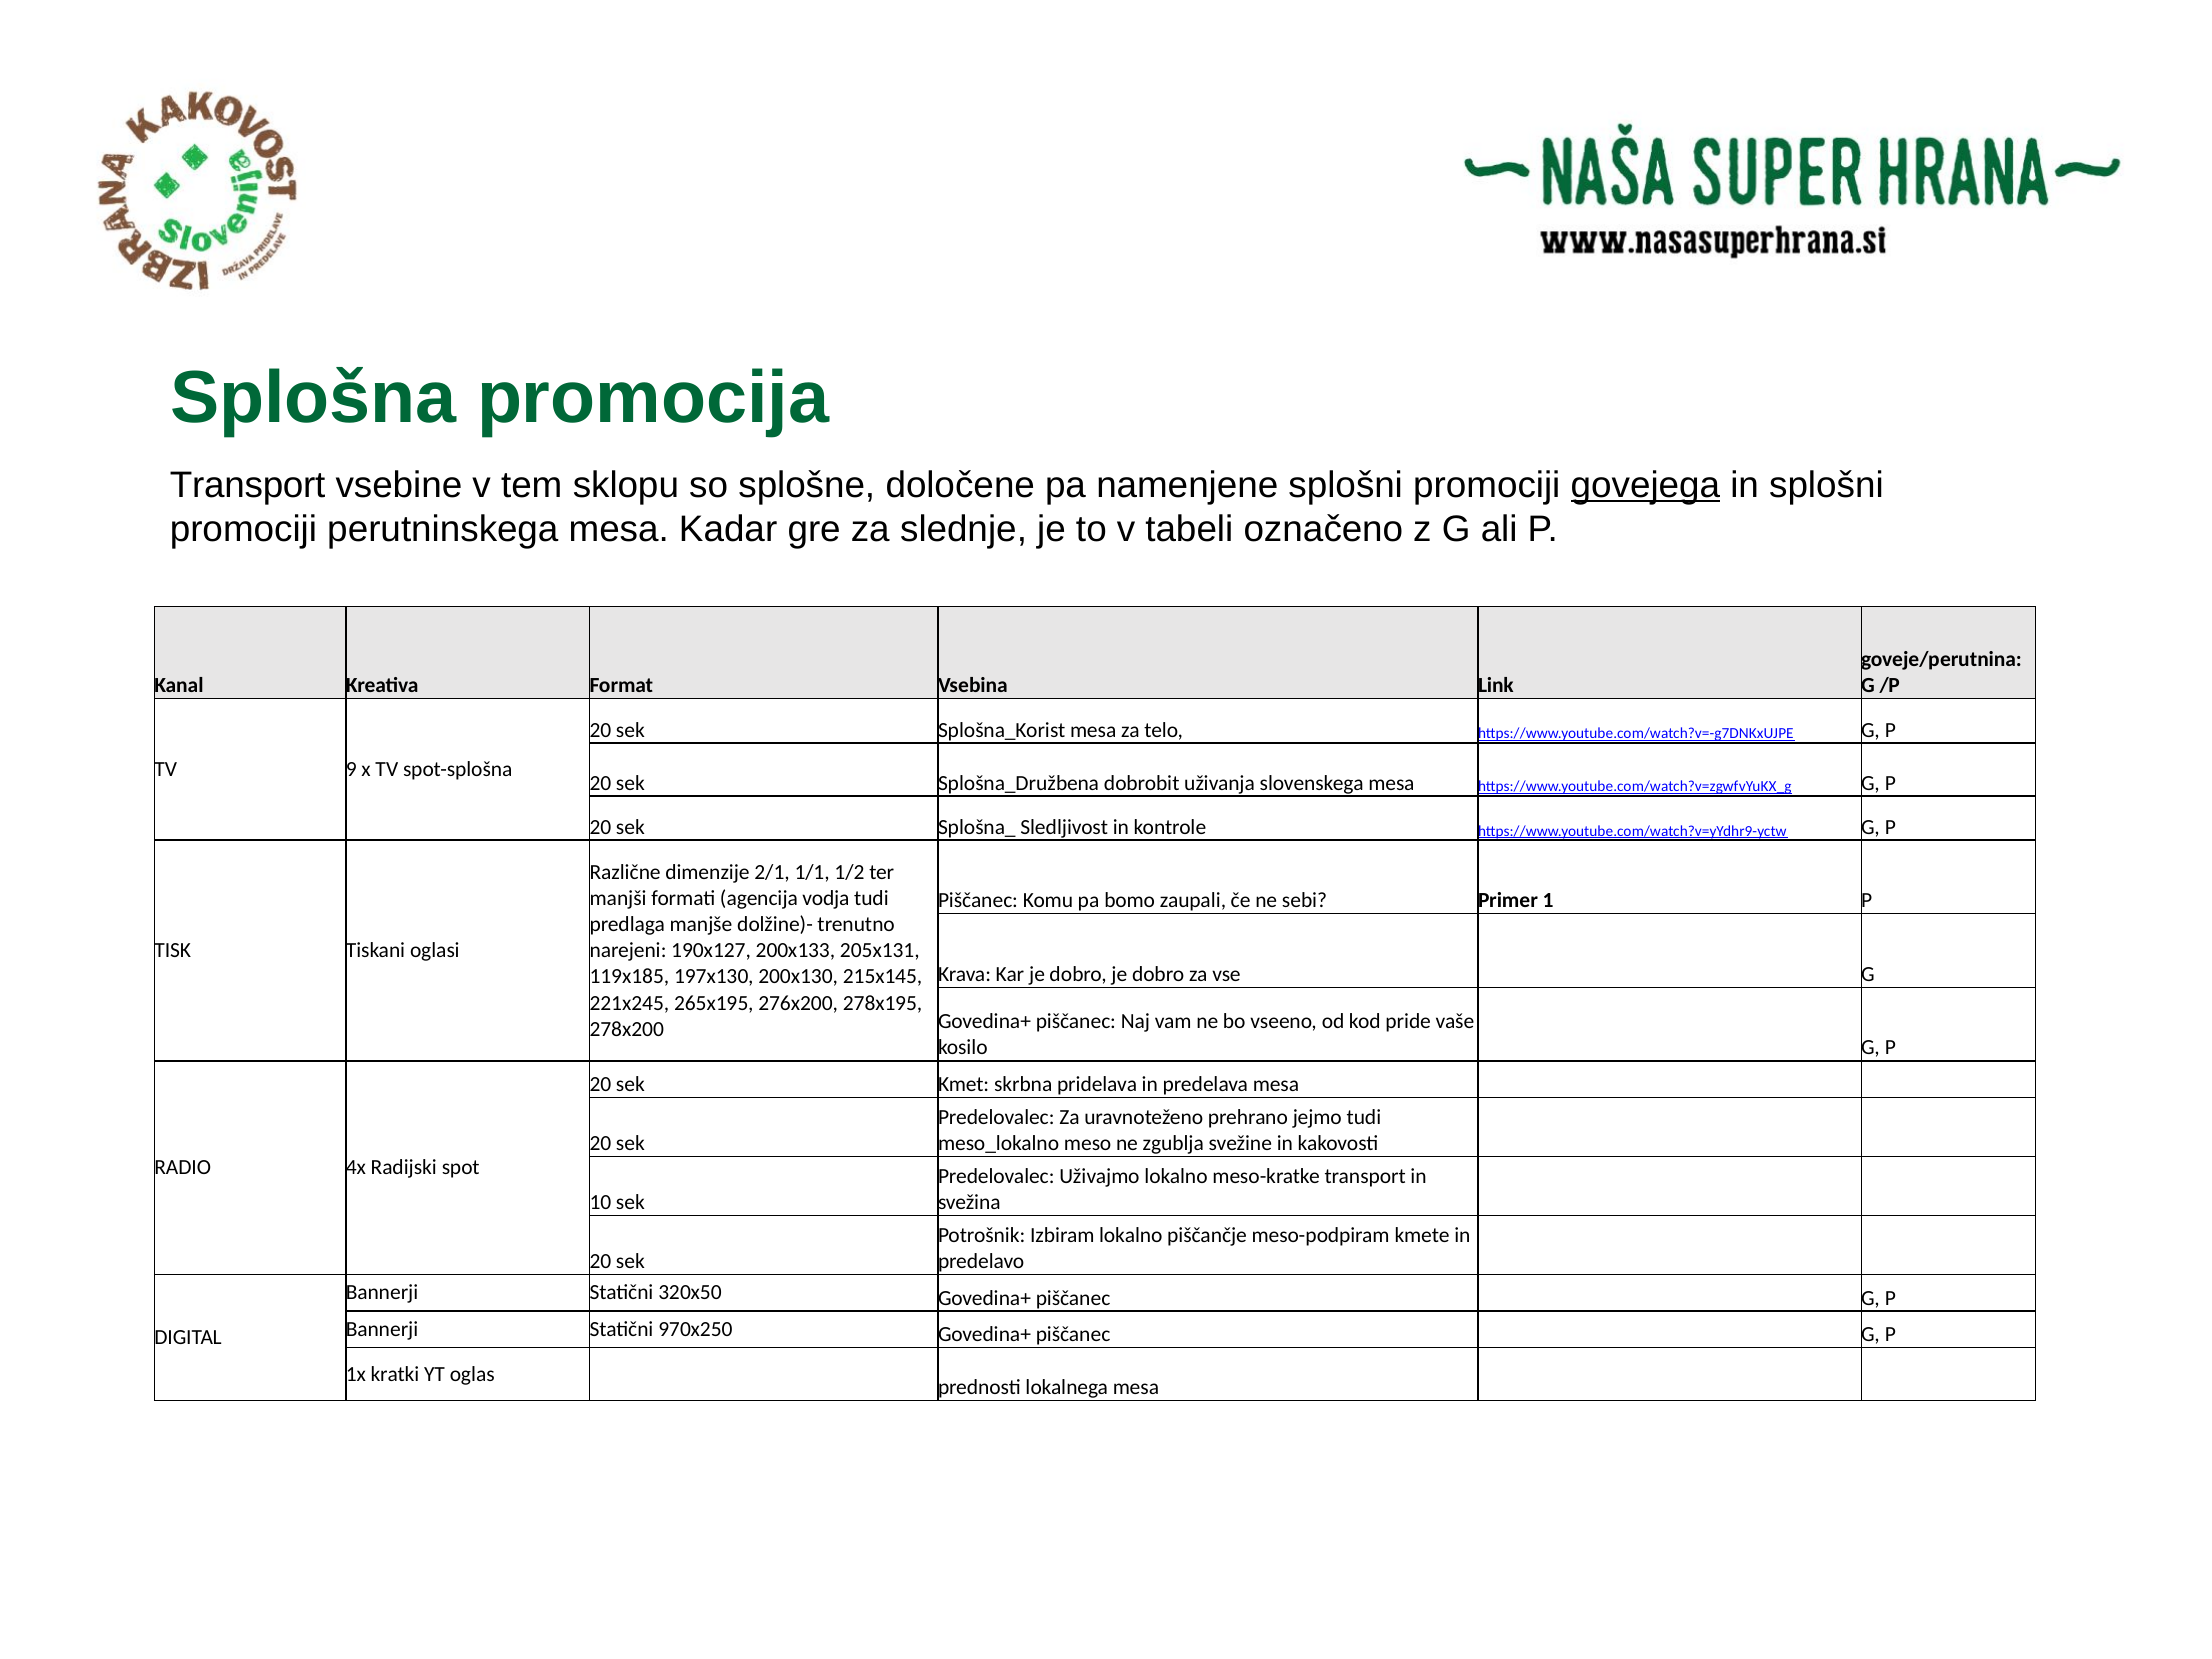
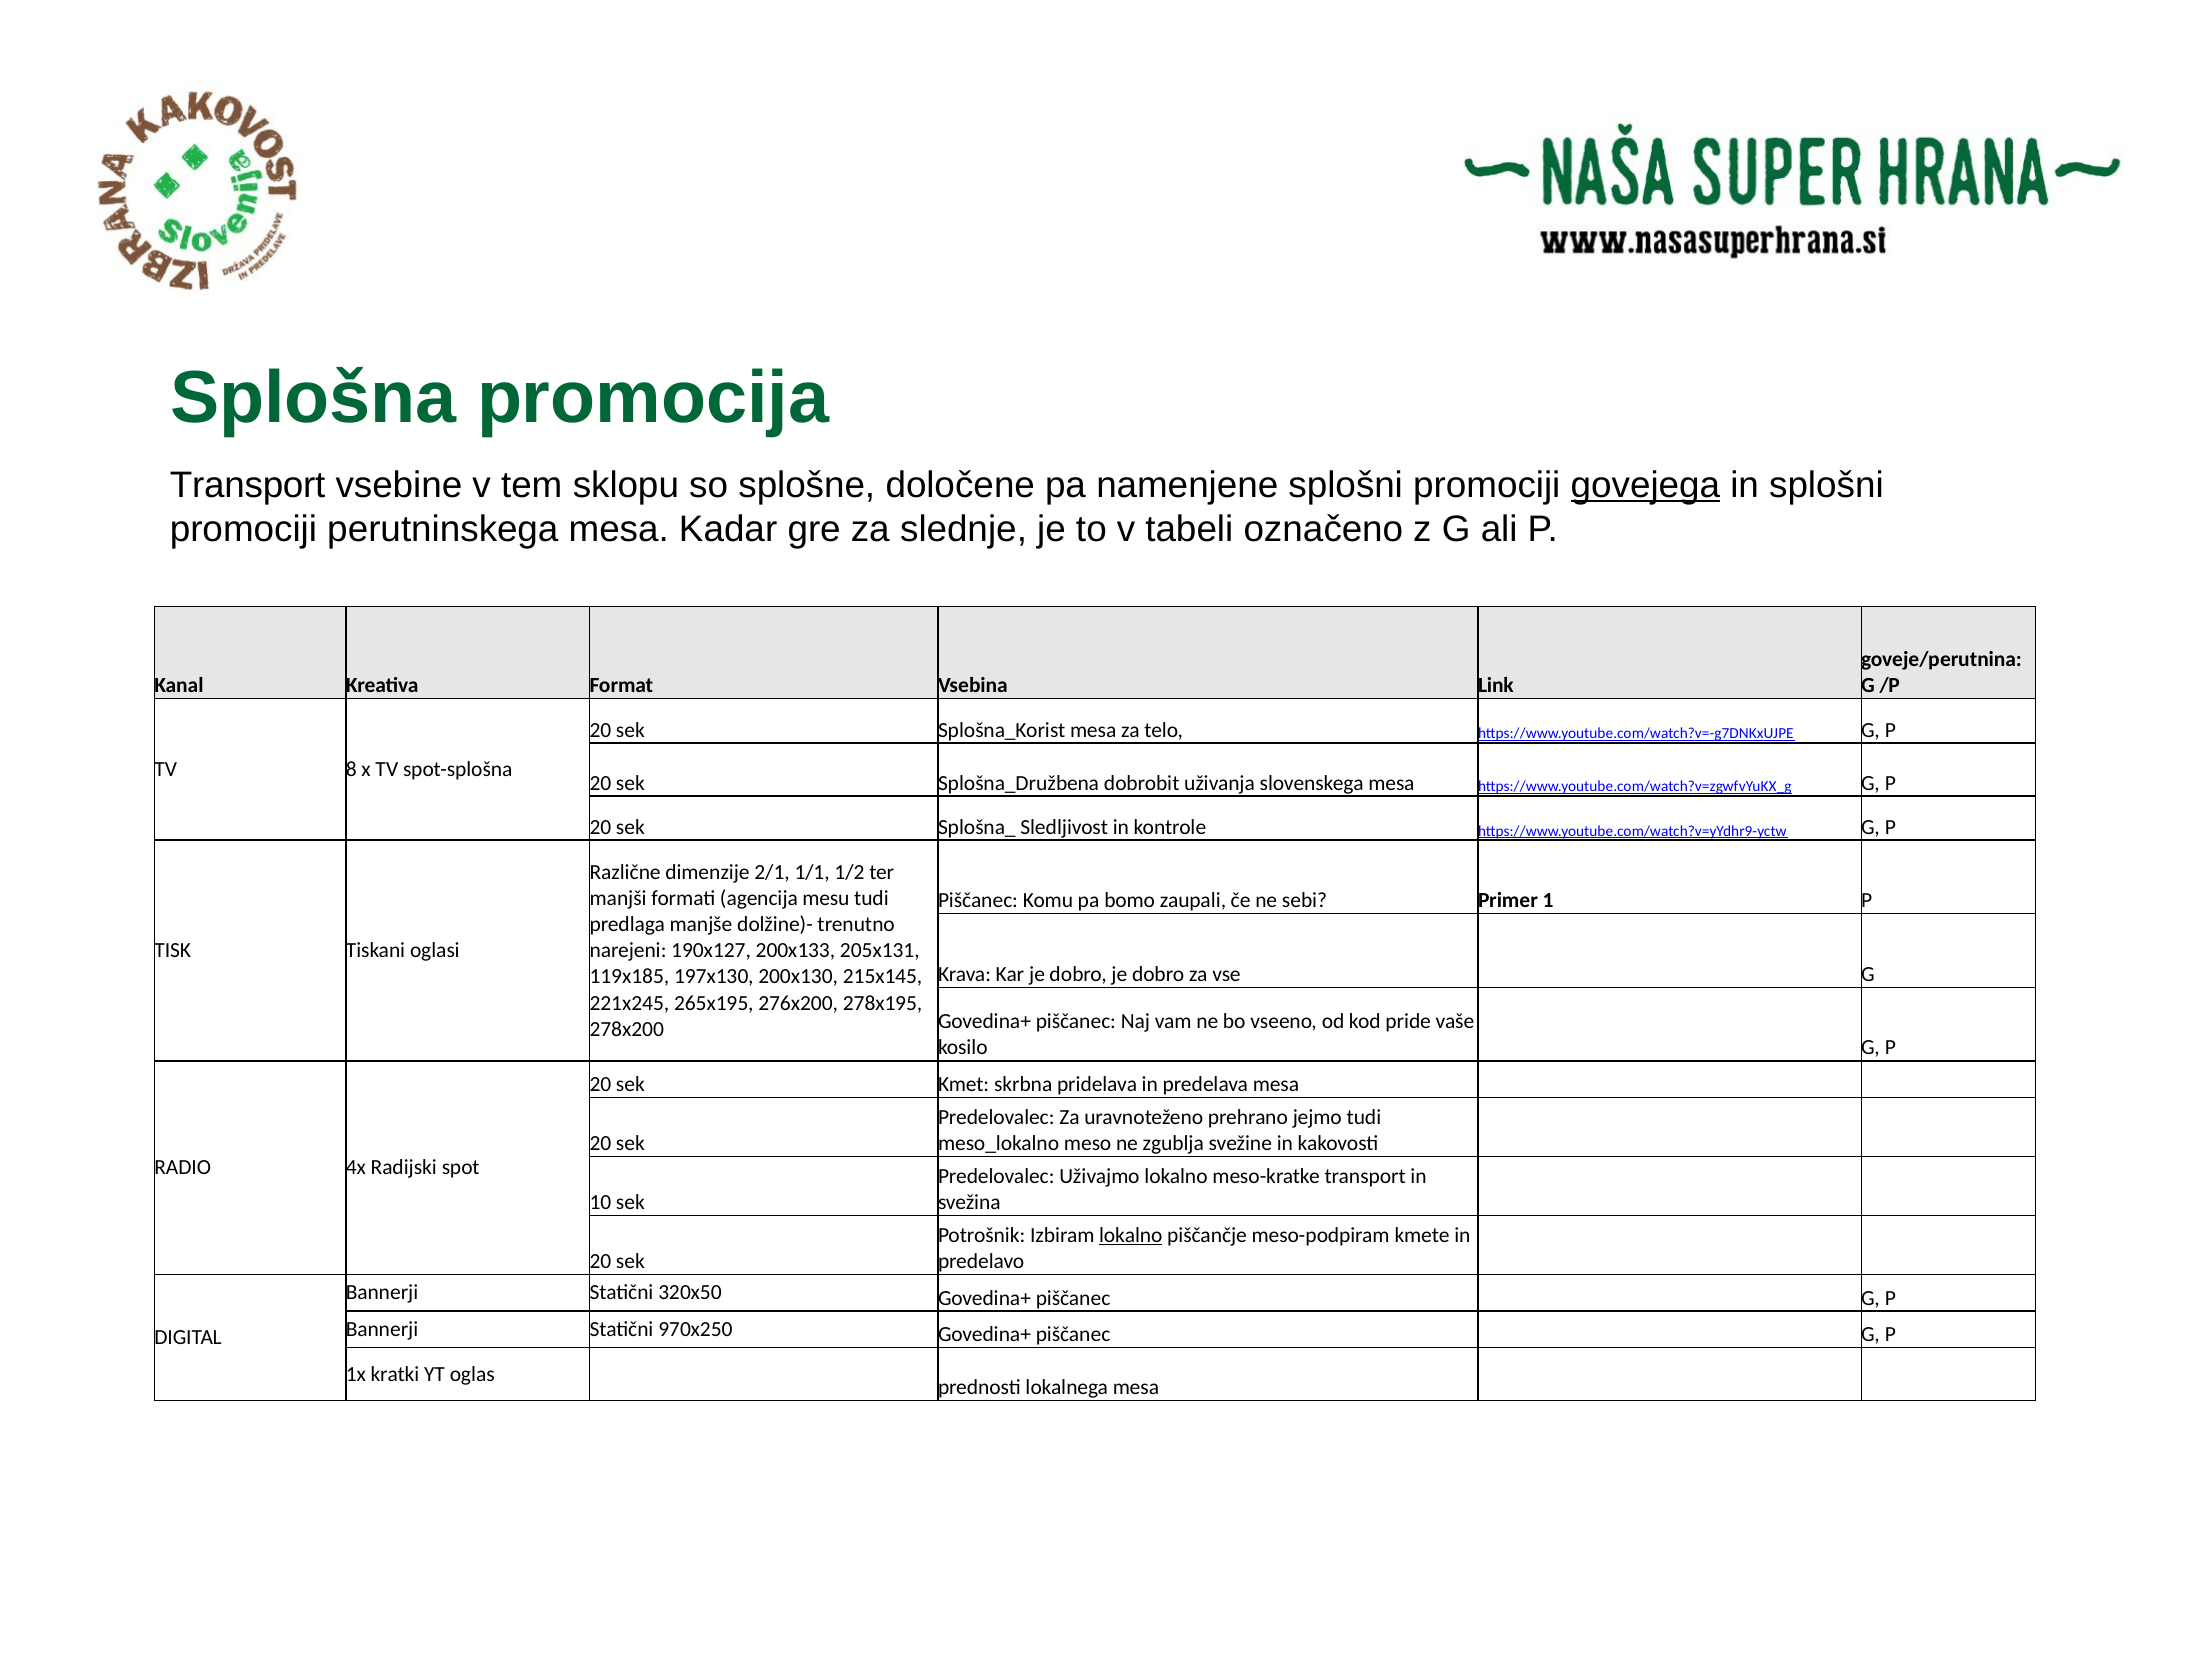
9: 9 -> 8 (351, 770)
vodja: vodja -> mesu (826, 898)
lokalno underline: none -> present (1131, 1235)
